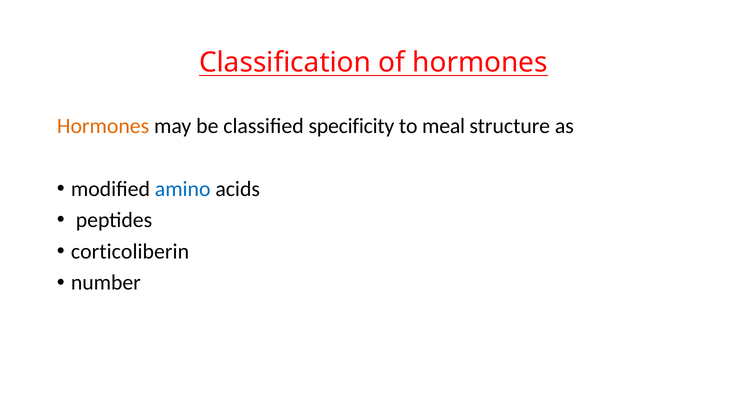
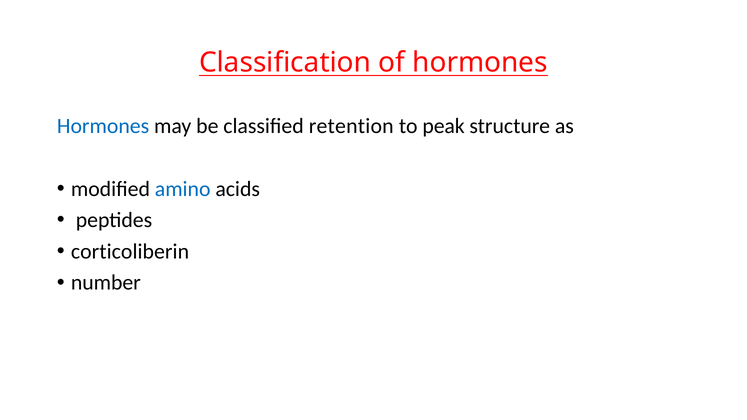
Hormones colour: orange -> blue (103, 126)
specificity: specificity -> retention (351, 126)
meal: meal -> peak (444, 126)
